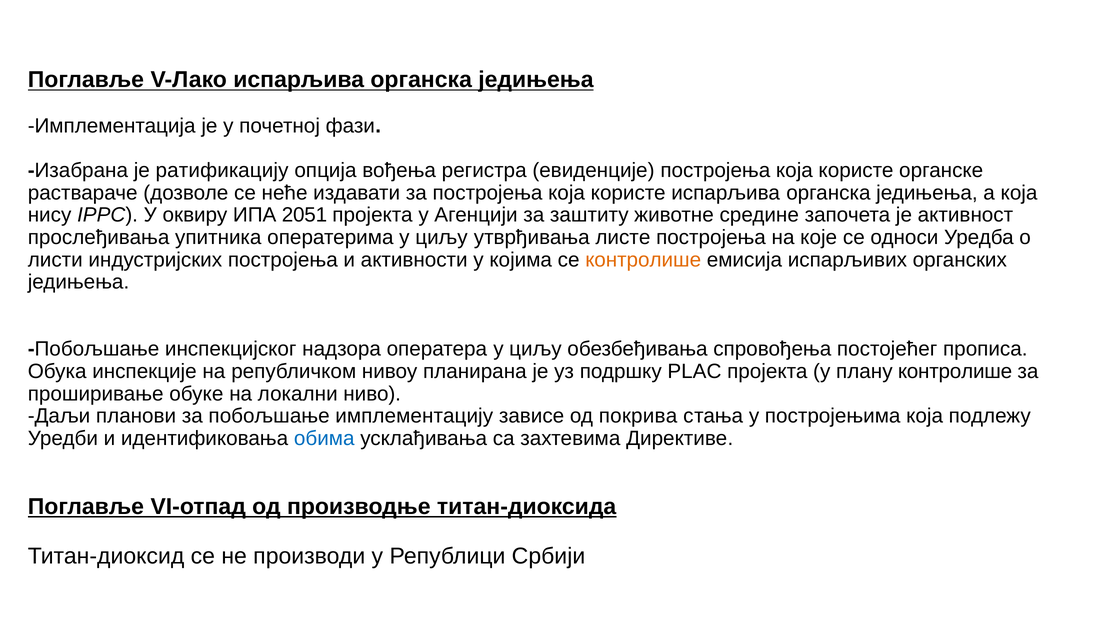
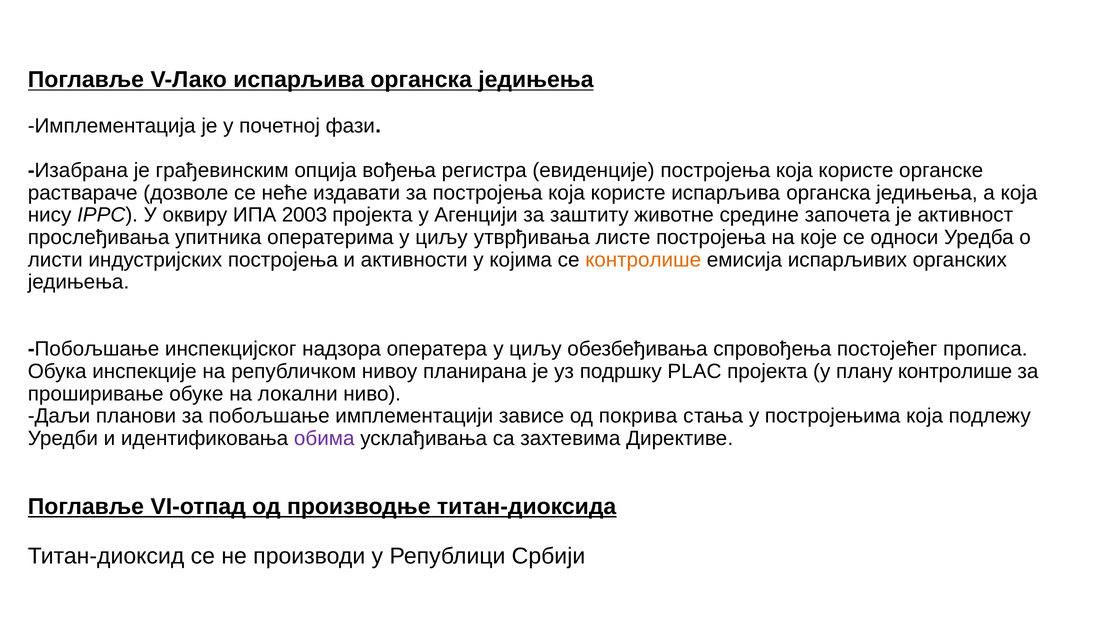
ратификацију: ратификацију -> грађевинским (222, 171)
2051: 2051 -> 2003 (304, 215)
имплементацију: имплементацију -> имплементацији (414, 416)
обима colour: blue -> purple (324, 439)
